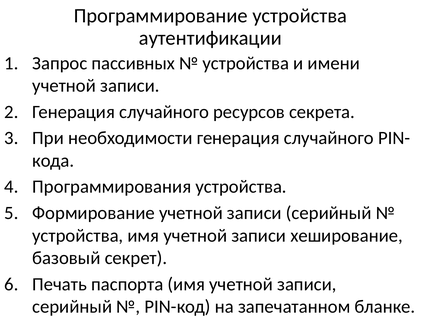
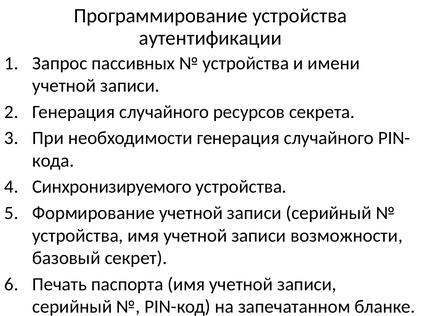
Программирования: Программирования -> Синхронизируемого (112, 187)
хеширование: хеширование -> возможности (347, 235)
